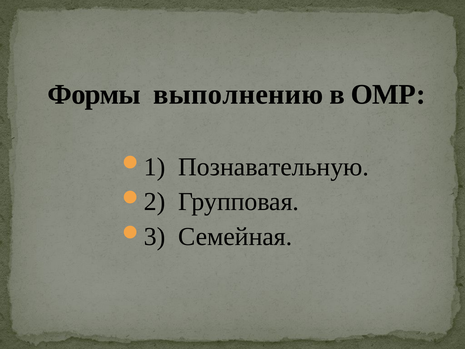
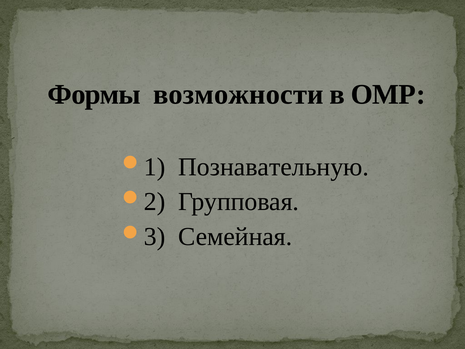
выполнению: выполнению -> возможности (238, 94)
